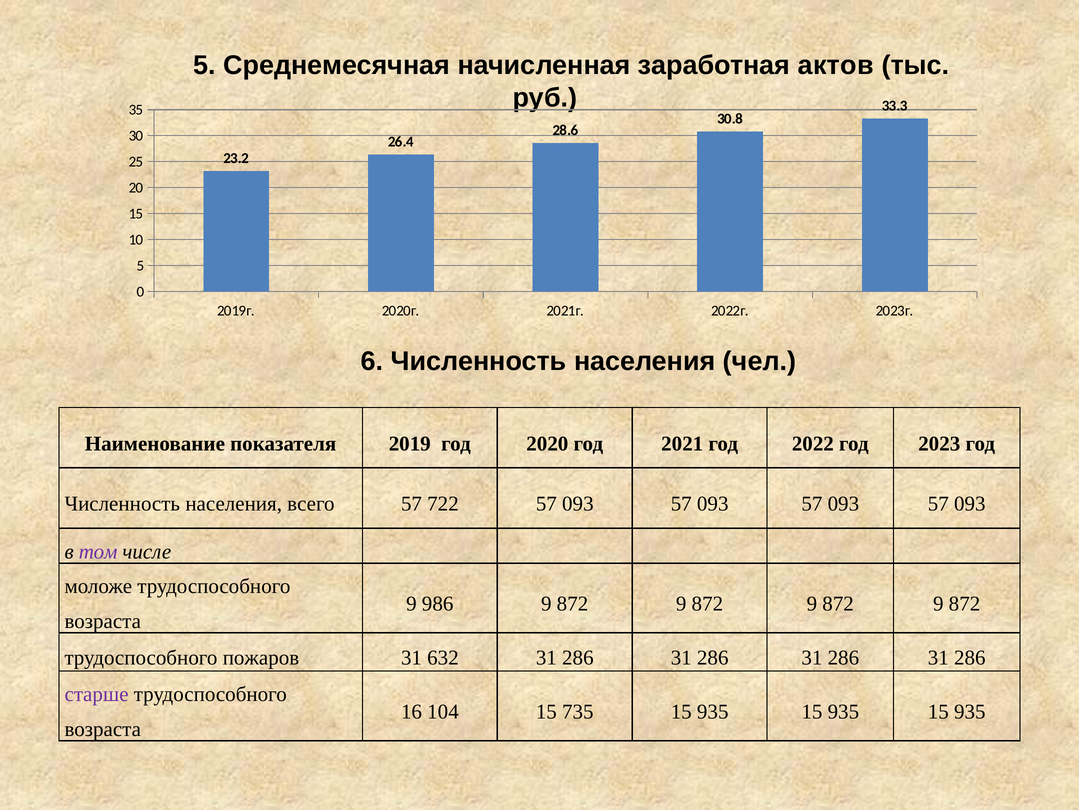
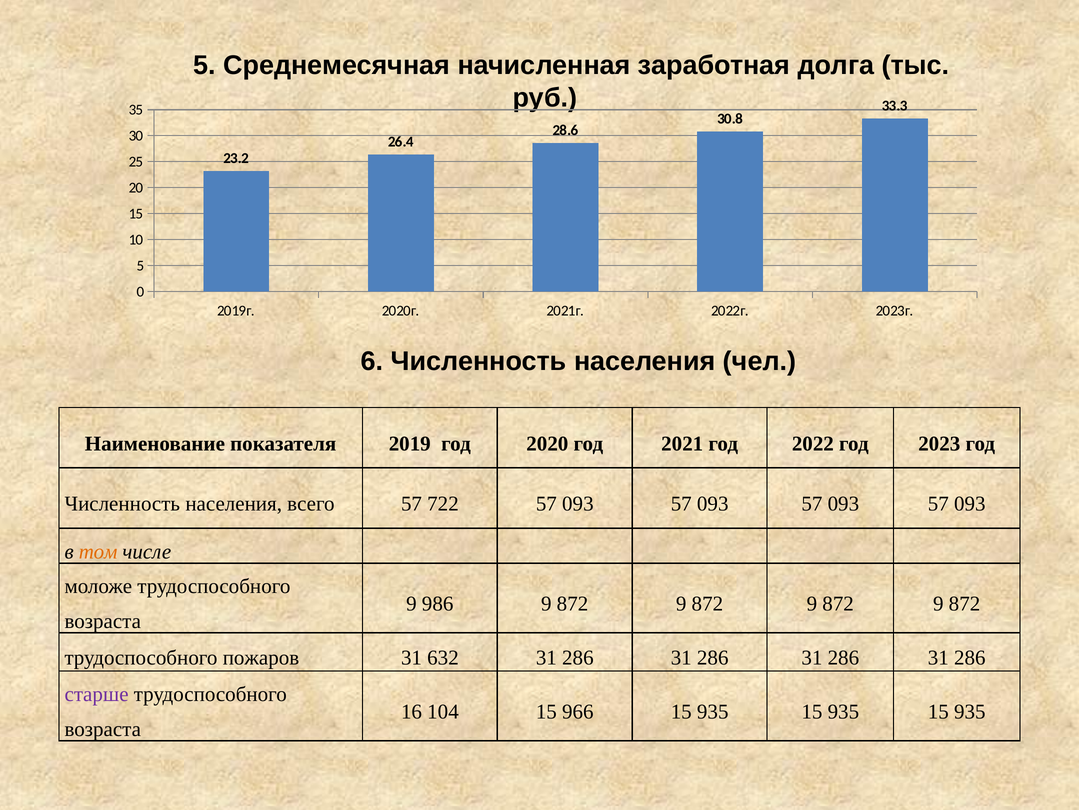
актов: актов -> долга (836, 65)
том colour: purple -> orange (98, 551)
735: 735 -> 966 (578, 711)
